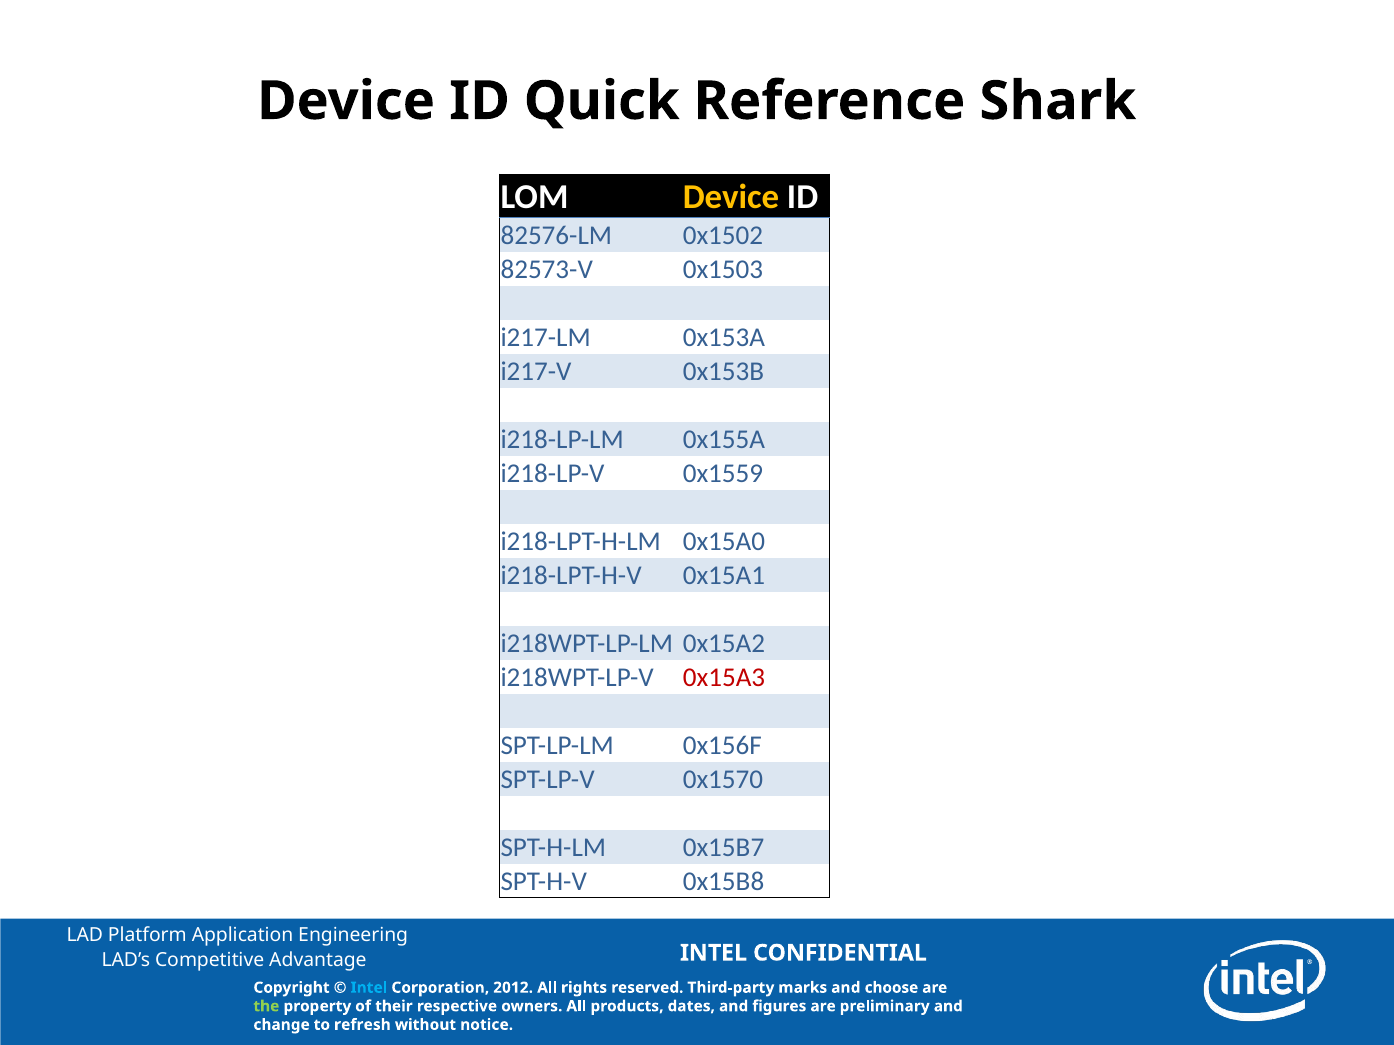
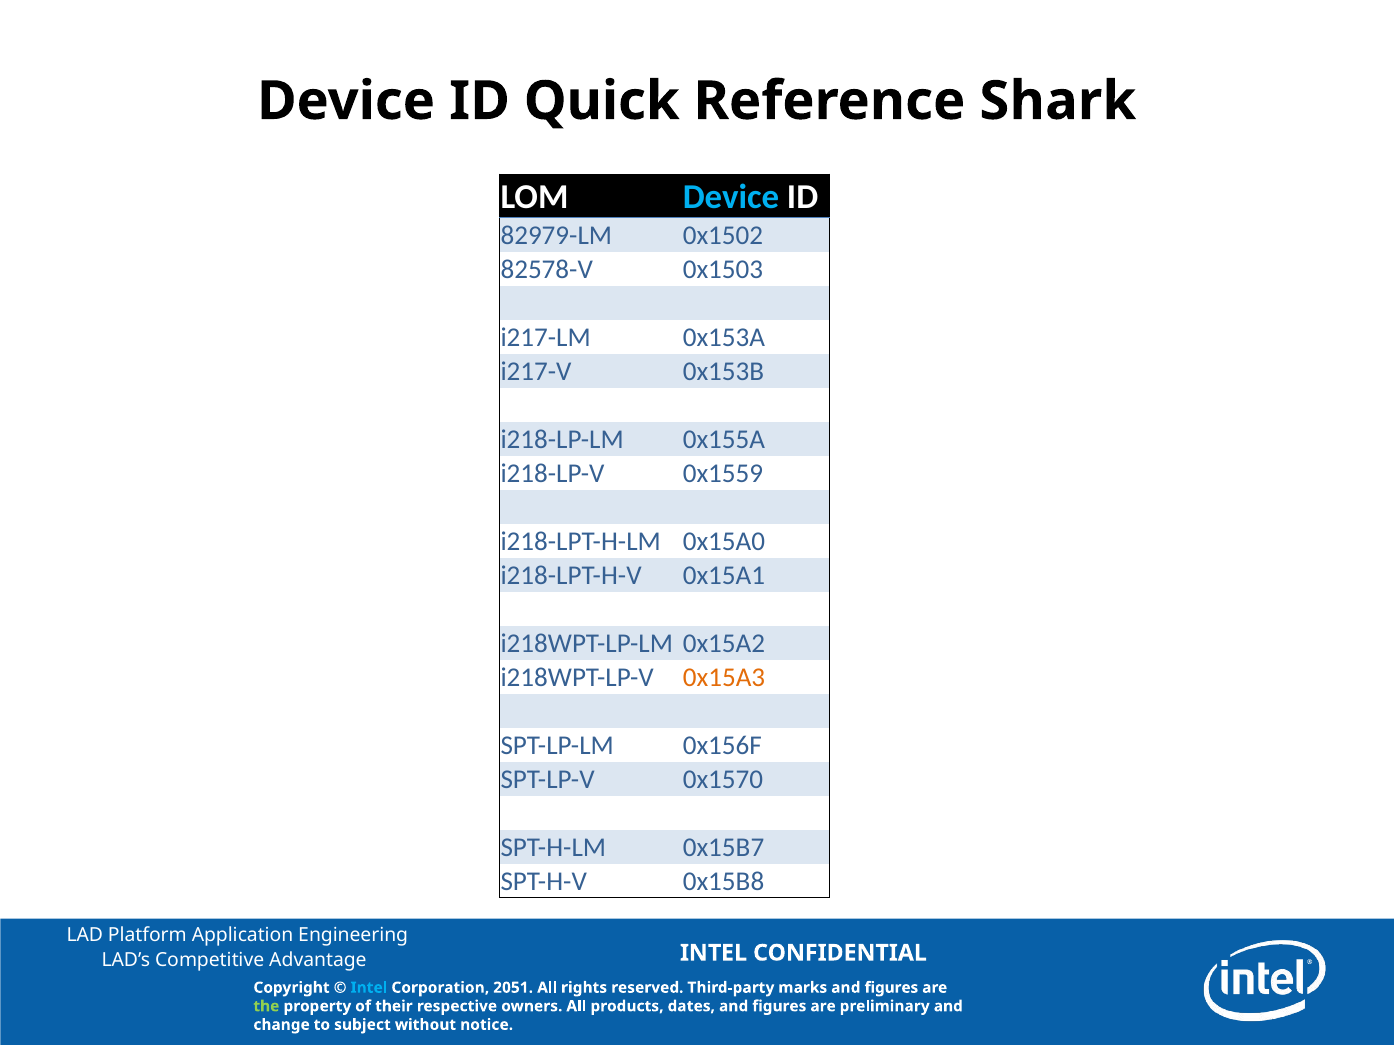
Device colour: yellow -> light blue (731, 197)
82576-LM: 82576-LM -> 82979-LM (556, 236)
82573-V: 82573-V -> 82578-V (547, 270)
0x15A3 colour: red -> orange (724, 678)
2012: 2012 -> 2051 (513, 988)
marks and choose: choose -> figures (891, 988)
refresh: refresh -> subject (362, 1025)
